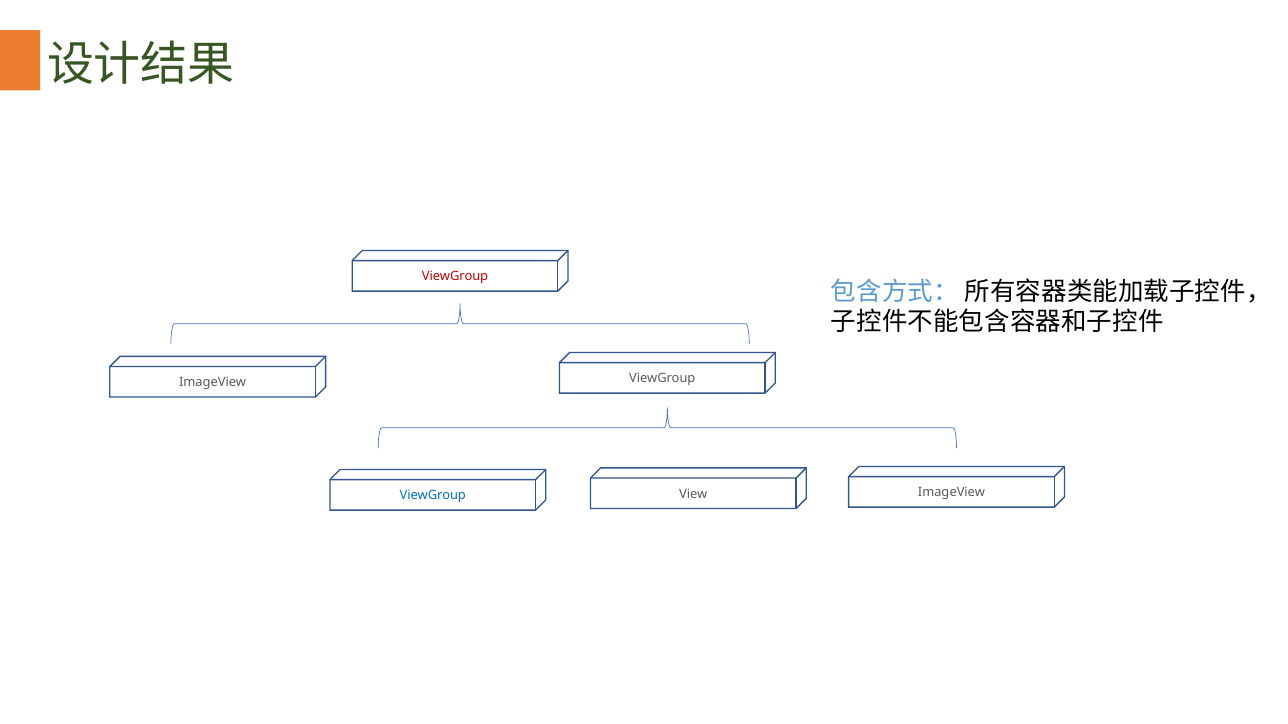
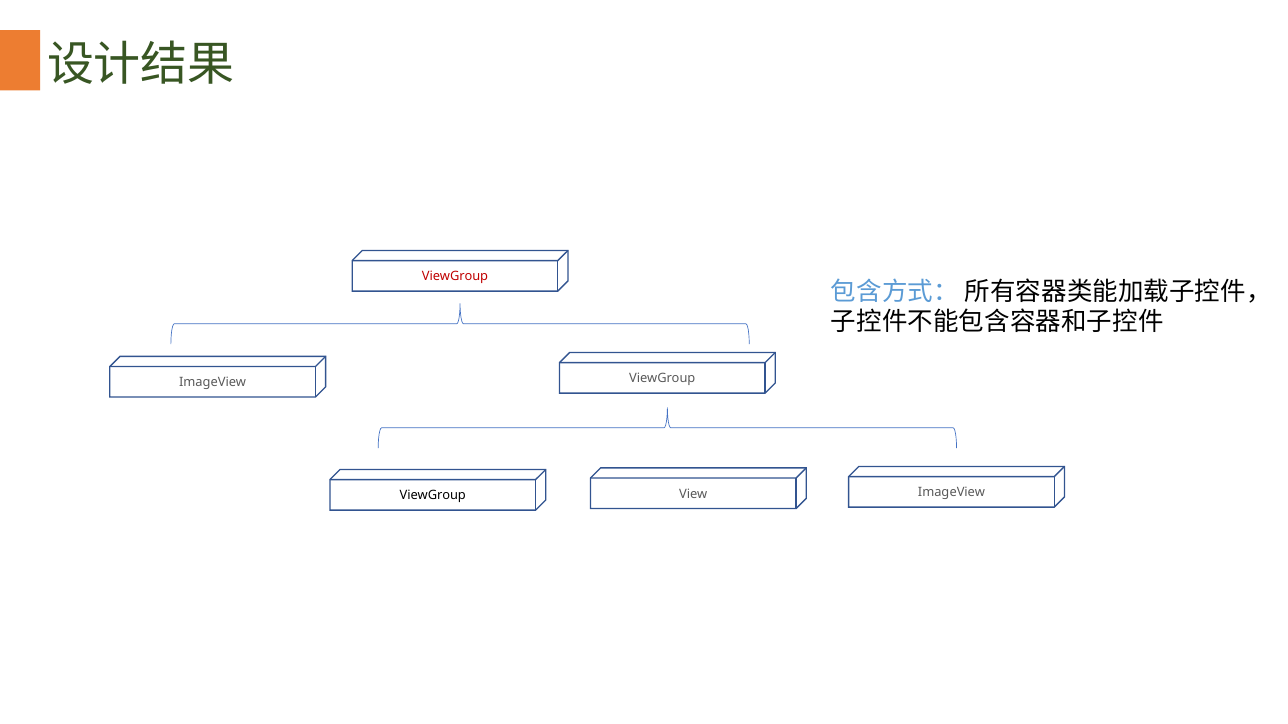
ViewGroup colour: blue -> black (433, 496)
